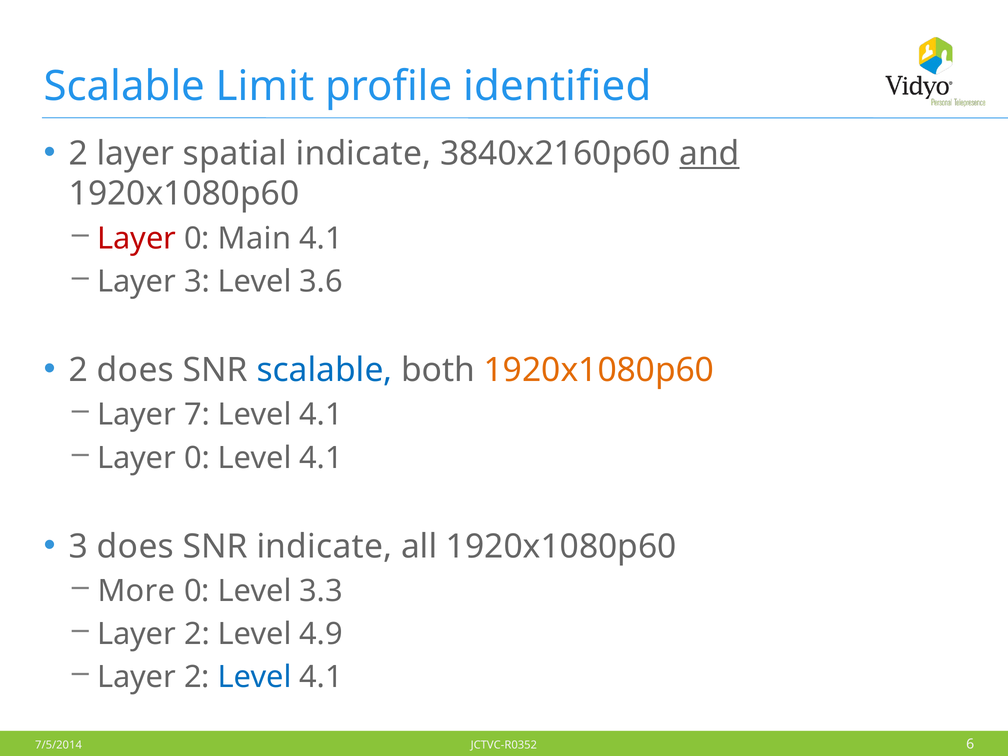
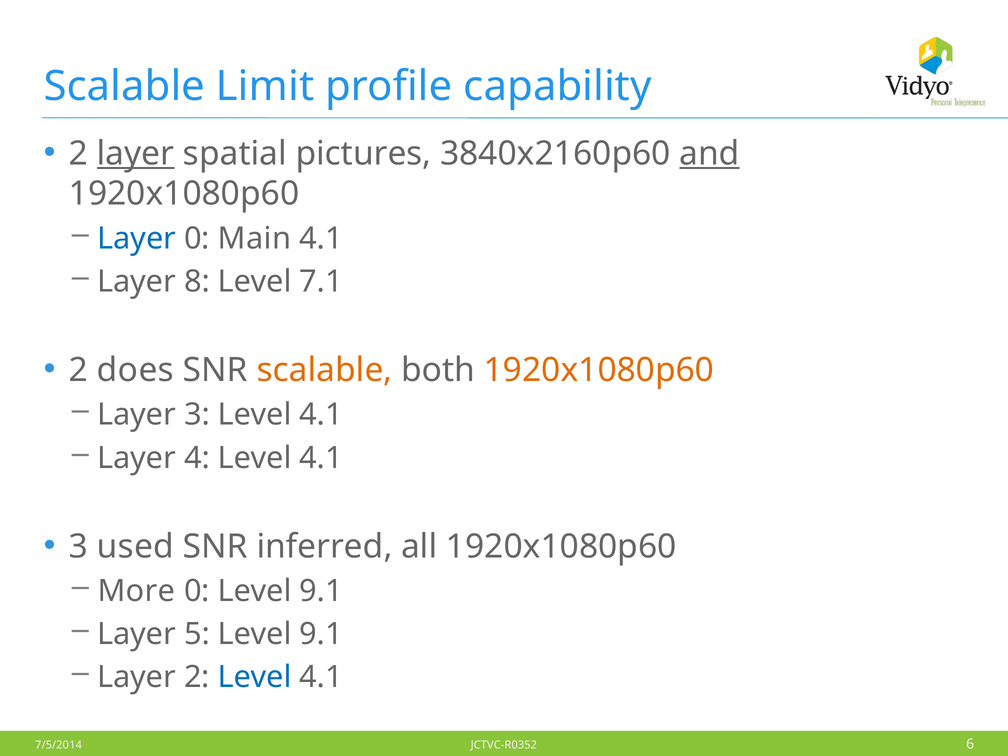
identified: identified -> capability (557, 87)
layer underline: none -> present (136, 154)
spatial indicate: indicate -> pictures (364, 154)
Layer colour: red -> blue (137, 238)
Layer 3: 3 -> 8 (197, 282)
3.6: 3.6 -> 7.1 (321, 282)
scalable colour: blue -> orange (324, 370)
Layer 7: 7 -> 3 (197, 415)
0: 0 -> 4 (197, 458)
3 does: does -> used (135, 547)
SNR indicate: indicate -> inferred (325, 547)
0 Level 3.3: 3.3 -> 9.1 (321, 591)
2: 2 -> 5 (197, 634)
4.9: 4.9 -> 9.1 (321, 634)
